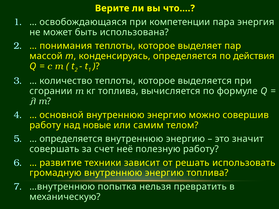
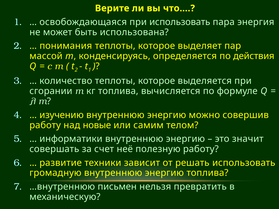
при компетенции: компетенции -> использовать (180, 22)
основной: основной -> изучению (62, 115)
определяется: определяется -> информатики (71, 139)
попытка: попытка -> письмен (117, 187)
